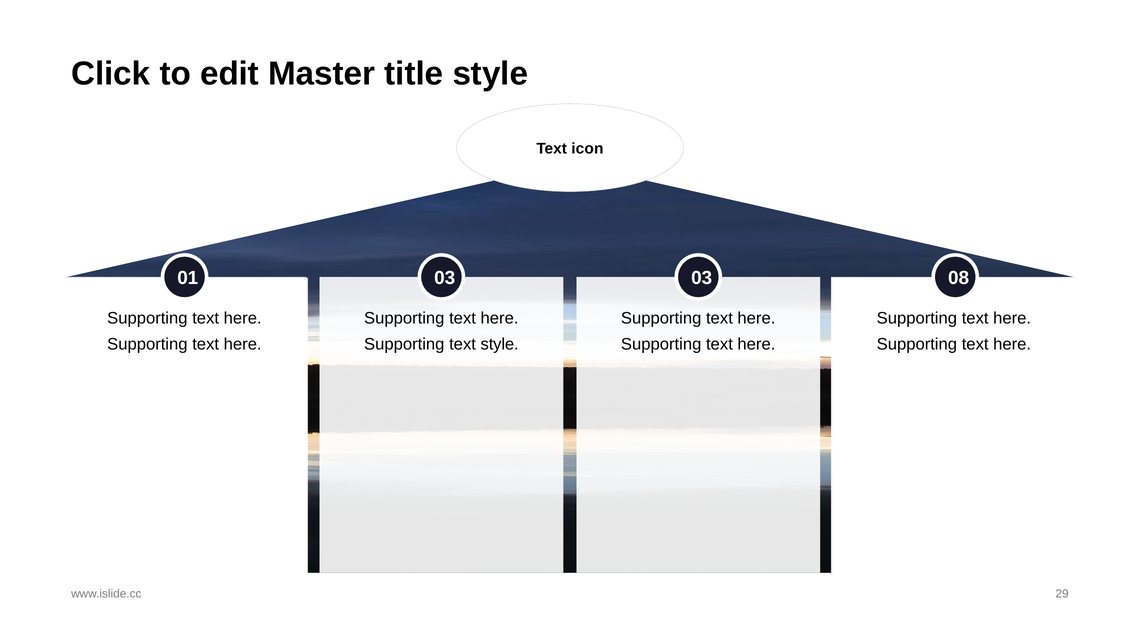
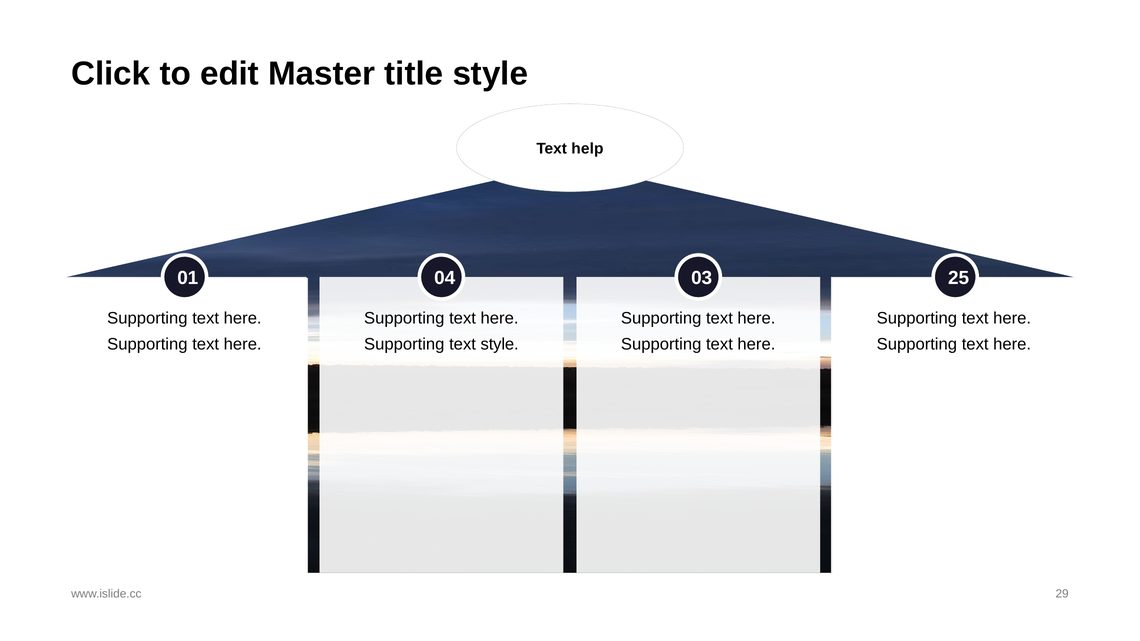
icon: icon -> help (587, 149)
01 03: 03 -> 04 (445, 278)
08: 08 -> 25 (959, 278)
